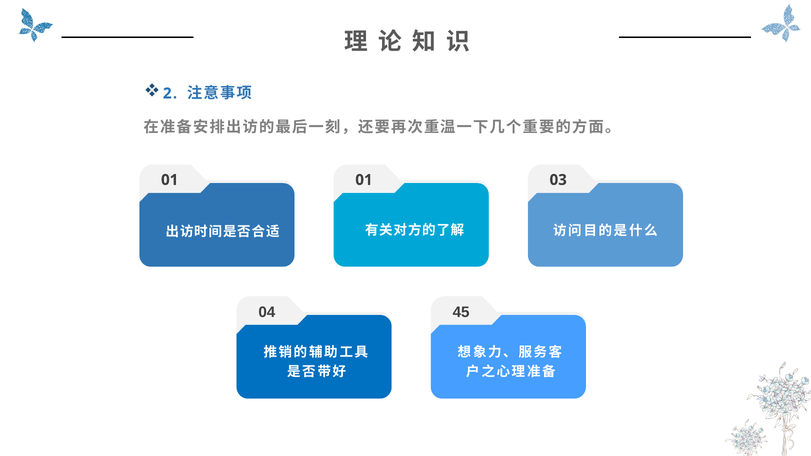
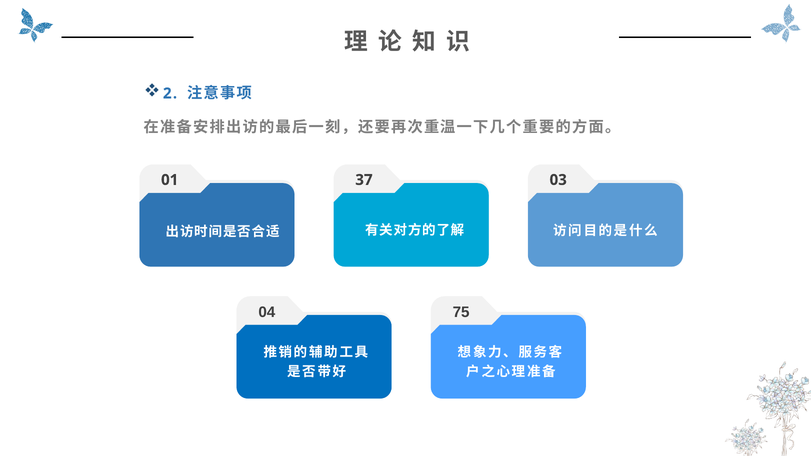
01 01: 01 -> 37 (364, 180)
45: 45 -> 75 (461, 313)
